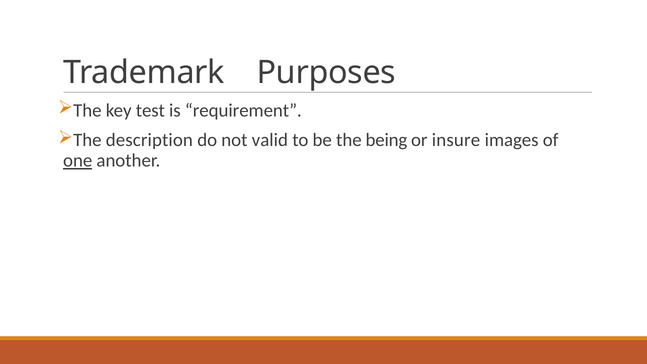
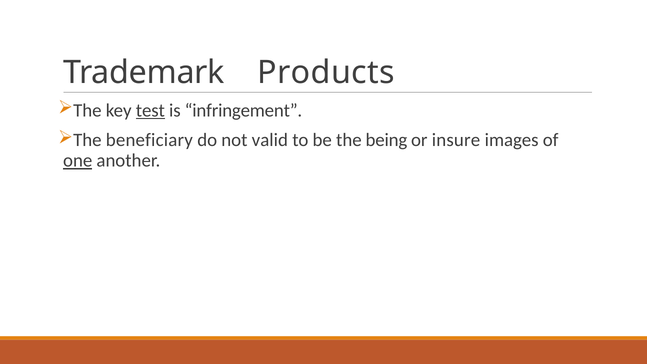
Purposes: Purposes -> Products (326, 72)
test underline: none -> present (150, 110)
requirement: requirement -> infringement (243, 110)
description: description -> beneficiary (149, 140)
